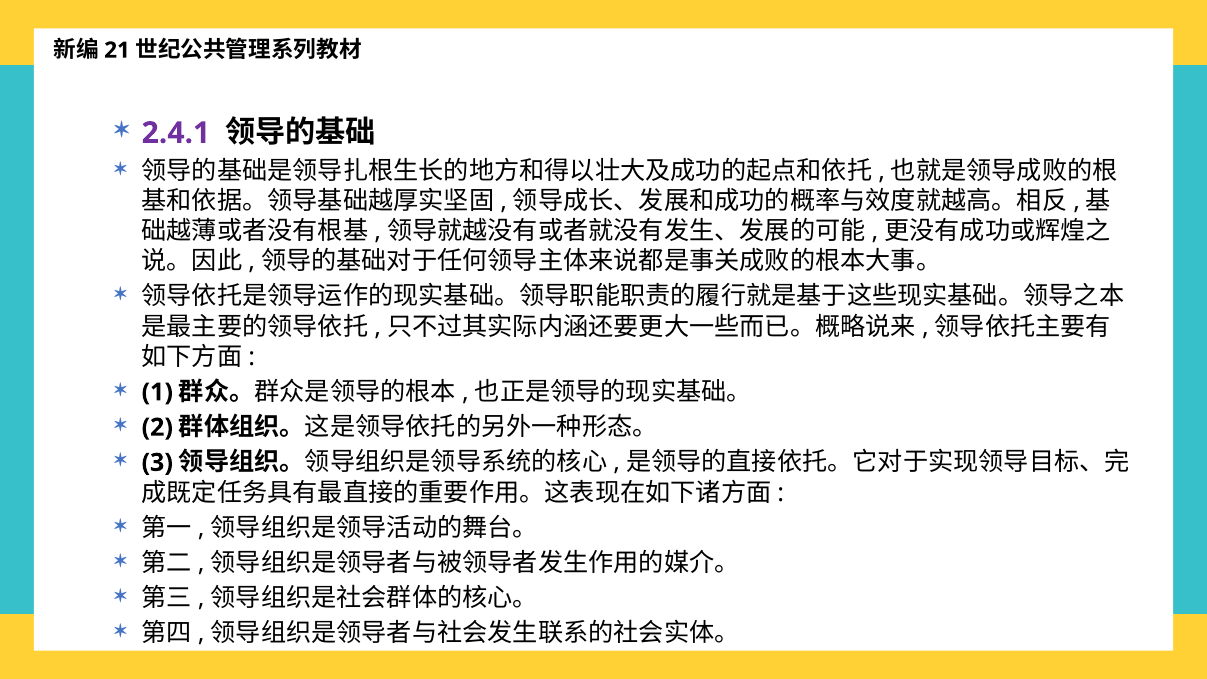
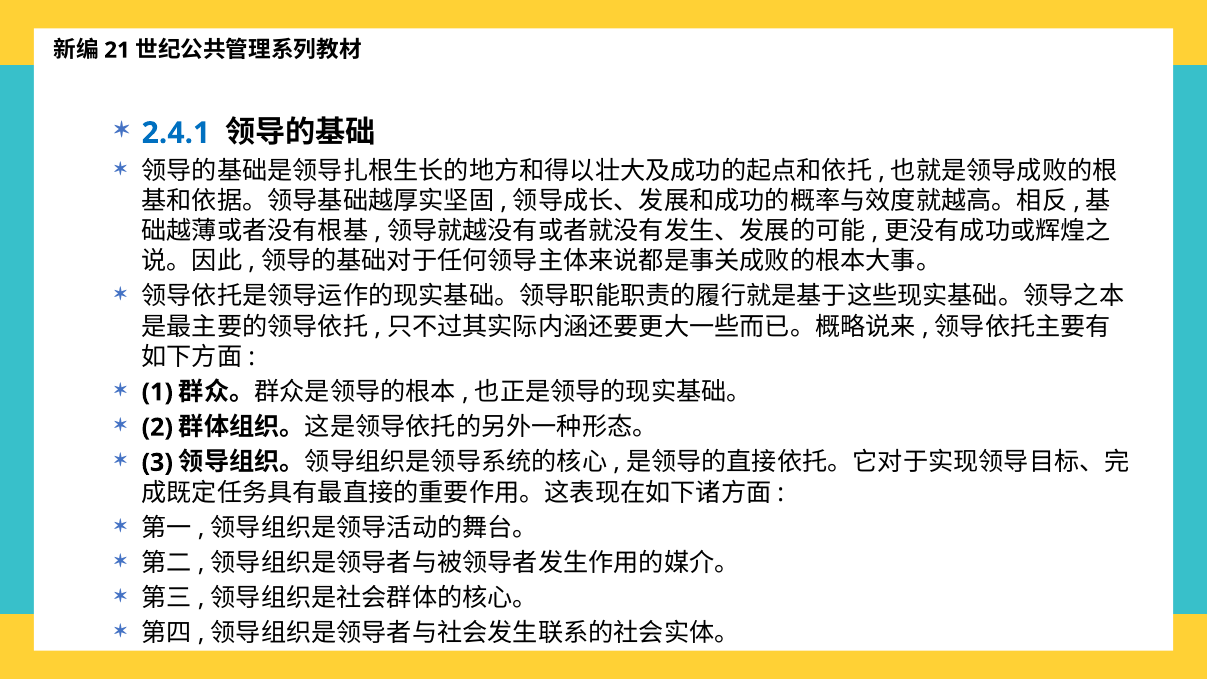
2.4.1 colour: purple -> blue (176, 133)
